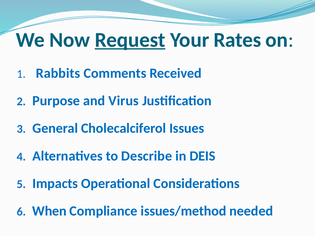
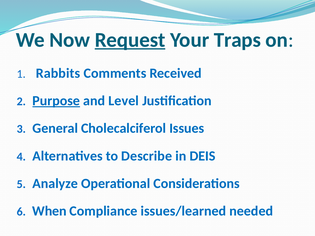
Rates: Rates -> Traps (237, 40)
Purpose underline: none -> present (56, 101)
Virus: Virus -> Level (124, 101)
Impacts: Impacts -> Analyze (55, 184)
issues/method: issues/method -> issues/learned (183, 211)
